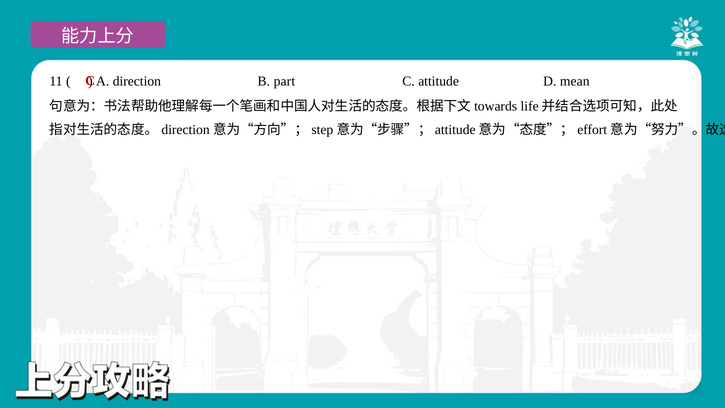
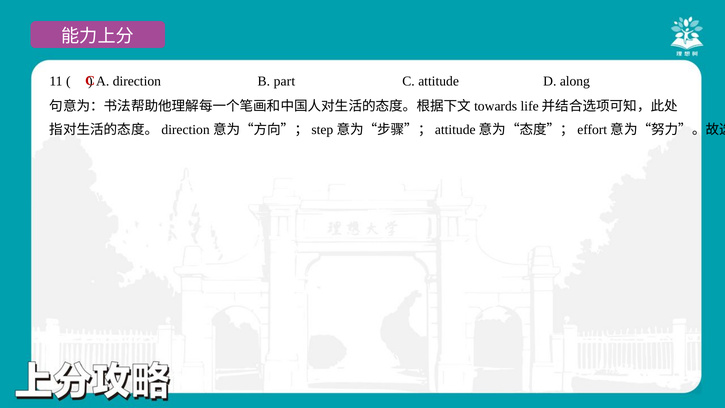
mean: mean -> along (575, 81)
